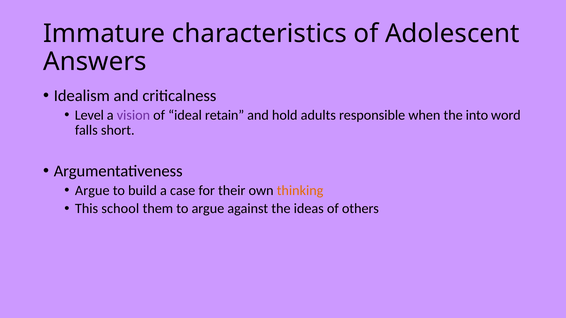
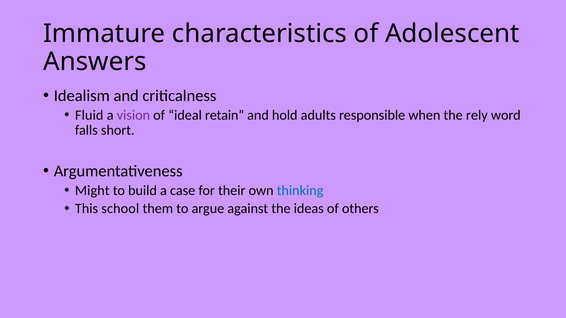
Level: Level -> Fluid (89, 115)
into: into -> rely (477, 115)
Argue: Argue -> Might (92, 191)
thinking colour: orange -> blue (300, 191)
